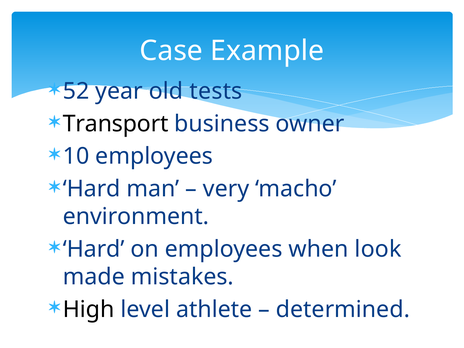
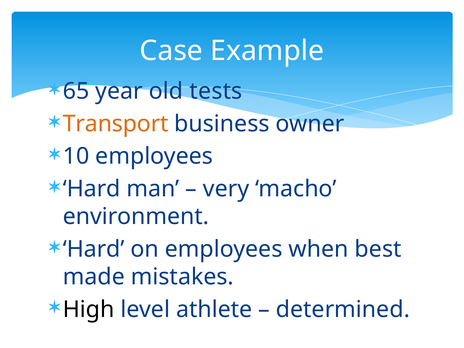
52: 52 -> 65 (76, 91)
Transport colour: black -> orange (116, 124)
look: look -> best (378, 249)
